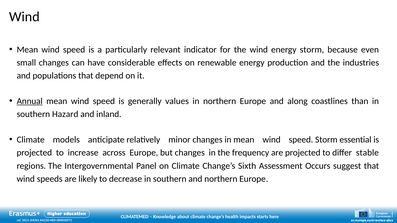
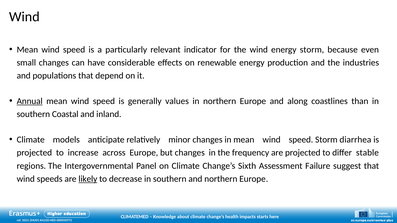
Hazard: Hazard -> Coastal (65, 114)
essential: essential -> diarrhea (355, 140)
Occurs: Occurs -> Failure (318, 166)
likely underline: none -> present (88, 179)
